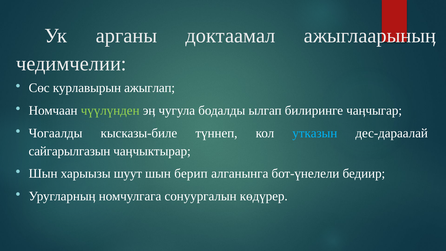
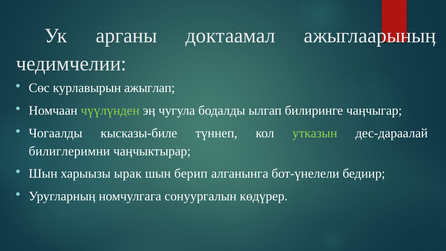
утказын colour: light blue -> light green (315, 133)
сайгарылгазын: сайгарылгазын -> билиглеримни (69, 151)
шуут: шуут -> ырак (128, 174)
